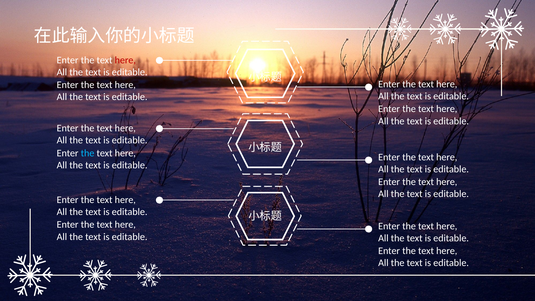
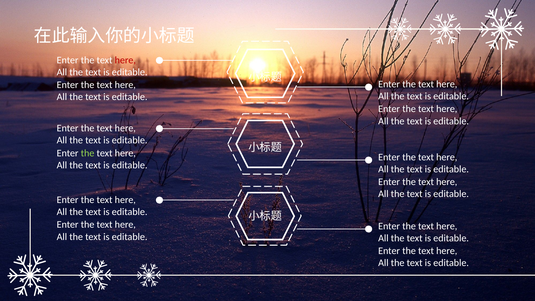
the colour: light blue -> light green (88, 153)
